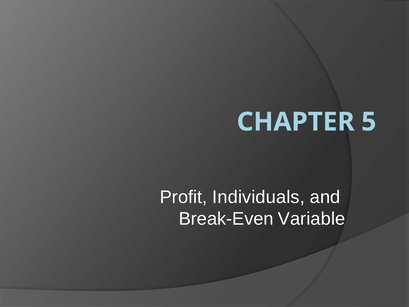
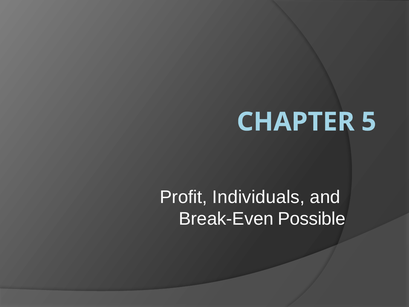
Variable: Variable -> Possible (312, 219)
